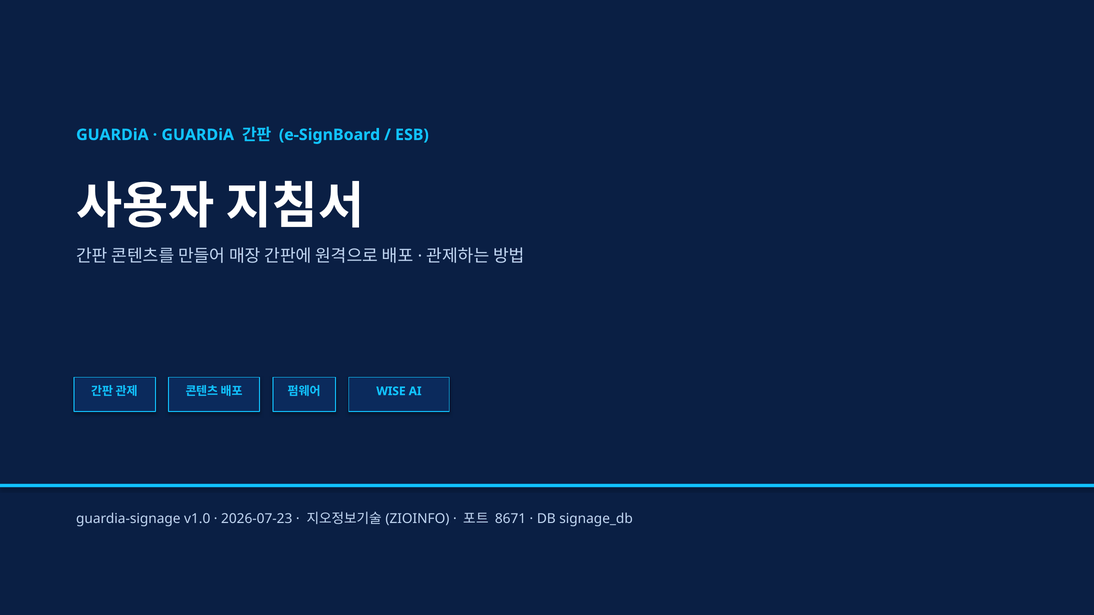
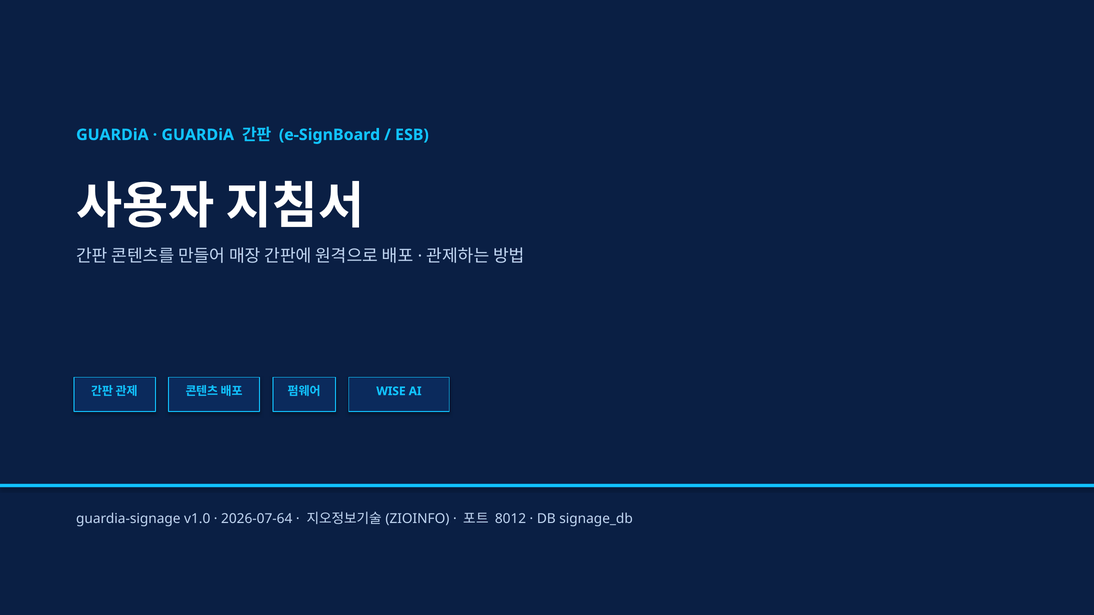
2026-07-23: 2026-07-23 -> 2026-07-64 (257, 519)
8671: 8671 -> 8012 (511, 519)
